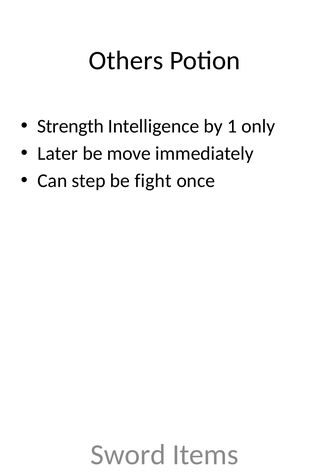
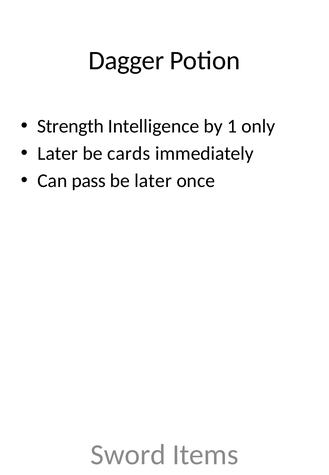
Others: Others -> Dagger (126, 60)
move: move -> cards (129, 153)
step: step -> pass (89, 181)
be fight: fight -> later (153, 181)
